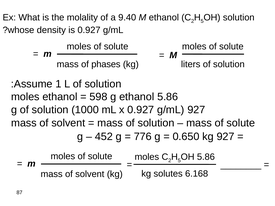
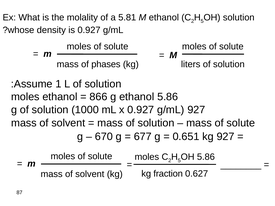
9.40: 9.40 -> 5.81 (127, 18)
598: 598 -> 866 (98, 97)
452: 452 -> 670 (104, 137)
776: 776 -> 677 (143, 137)
0.650: 0.650 -> 0.651 (186, 137)
solutes: solutes -> fraction (168, 174)
6.168: 6.168 -> 0.627 (197, 174)
